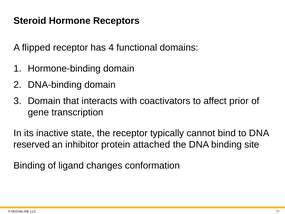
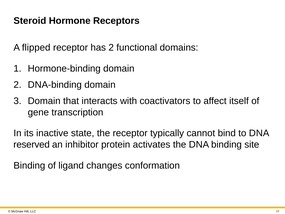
has 4: 4 -> 2 (111, 48)
prior: prior -> itself (239, 101)
attached: attached -> activates (152, 144)
